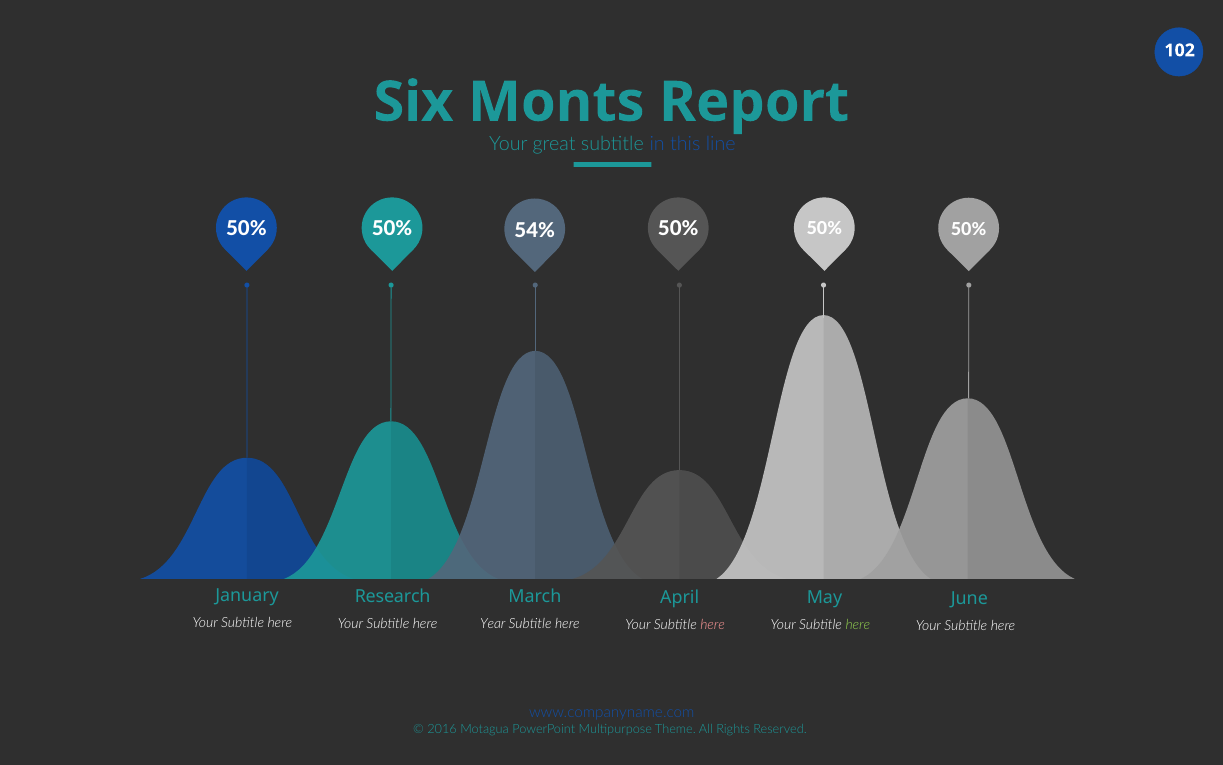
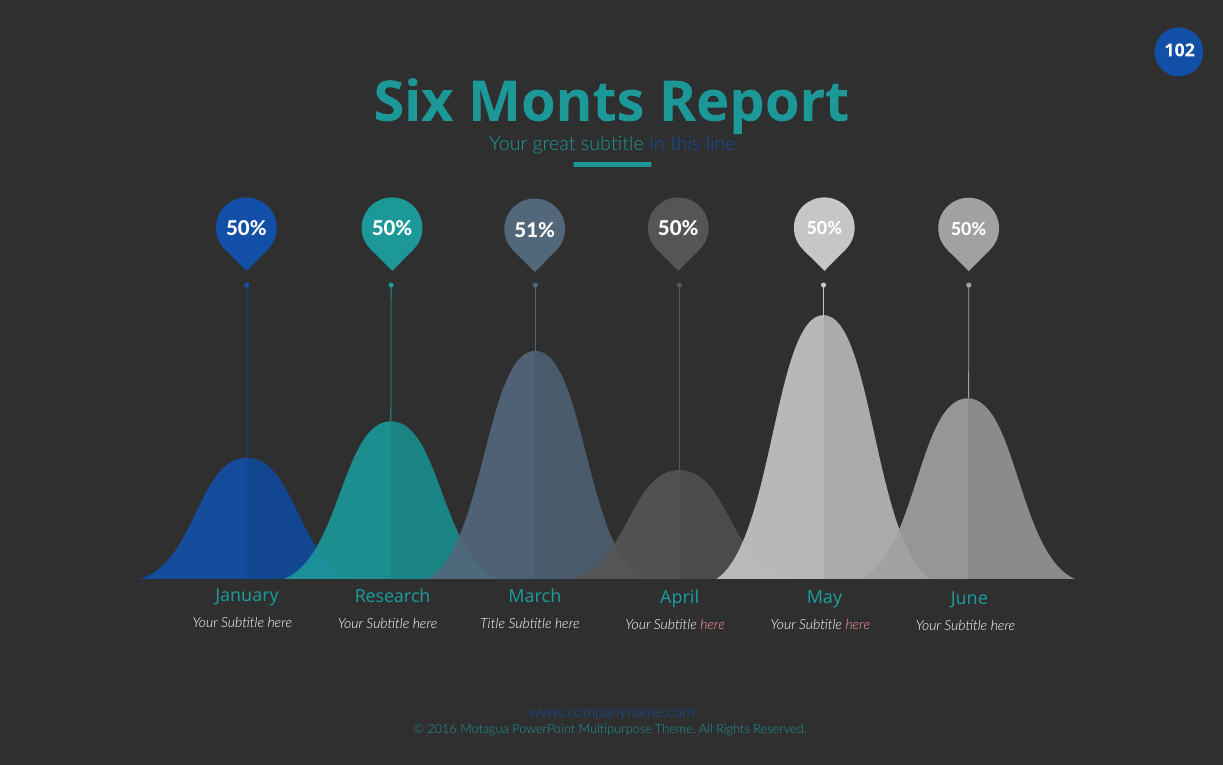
54%: 54% -> 51% (535, 230)
Year: Year -> Title (493, 623)
here colour: light green -> pink (858, 624)
